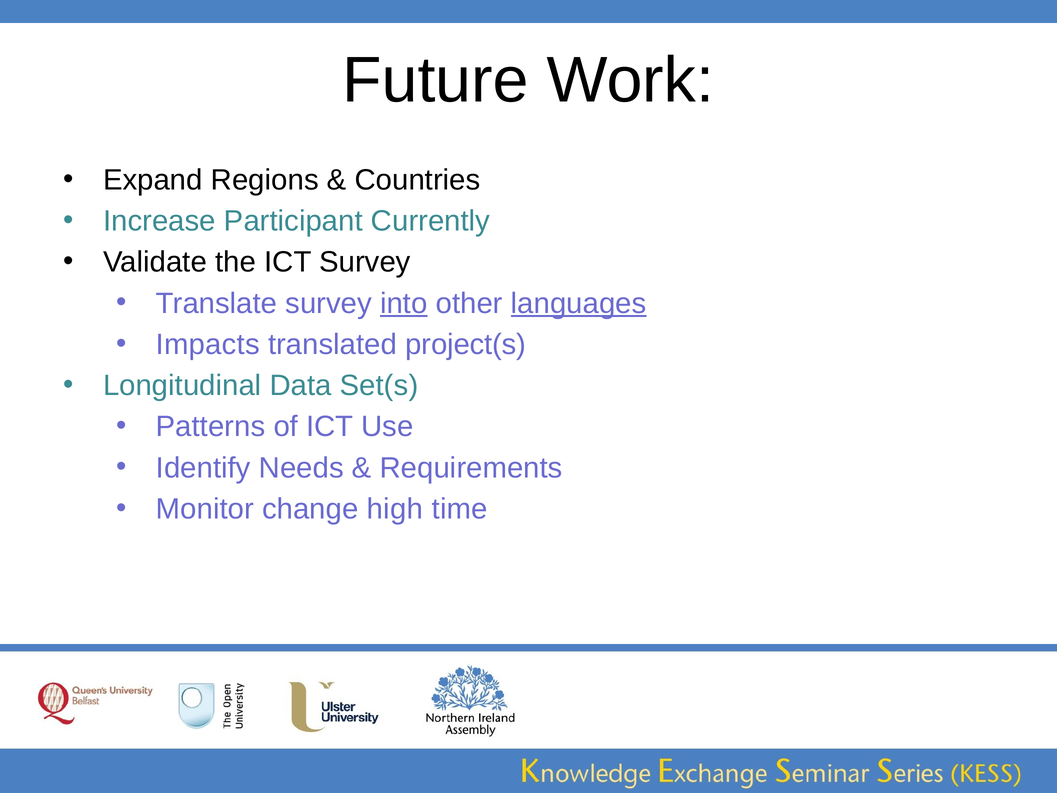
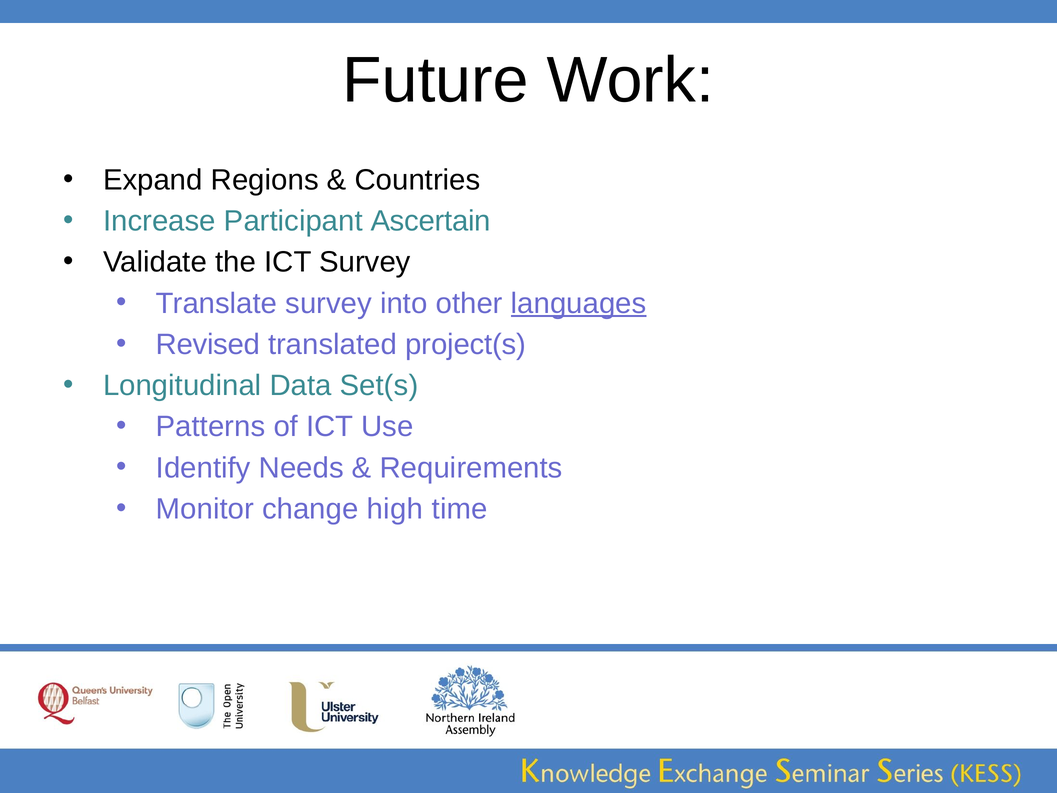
Currently: Currently -> Ascertain (431, 221)
into underline: present -> none (404, 303)
Impacts: Impacts -> Revised (208, 344)
